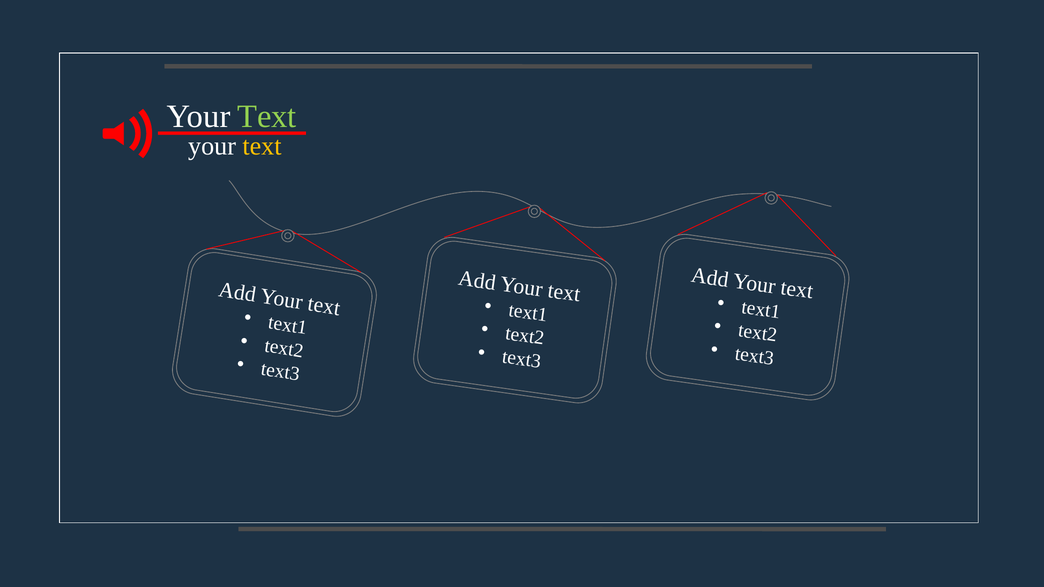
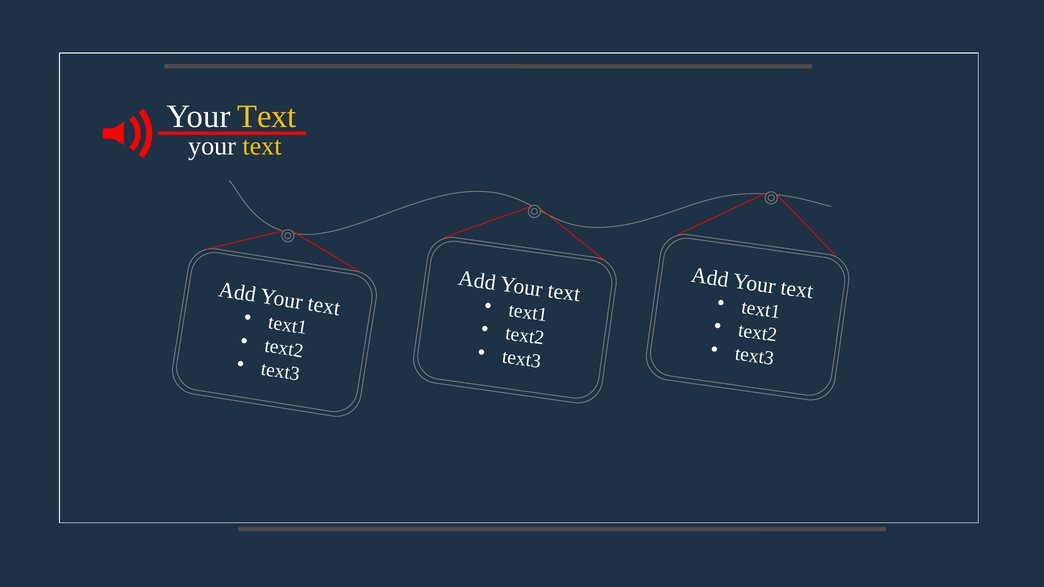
Text colour: light green -> yellow (267, 117)
